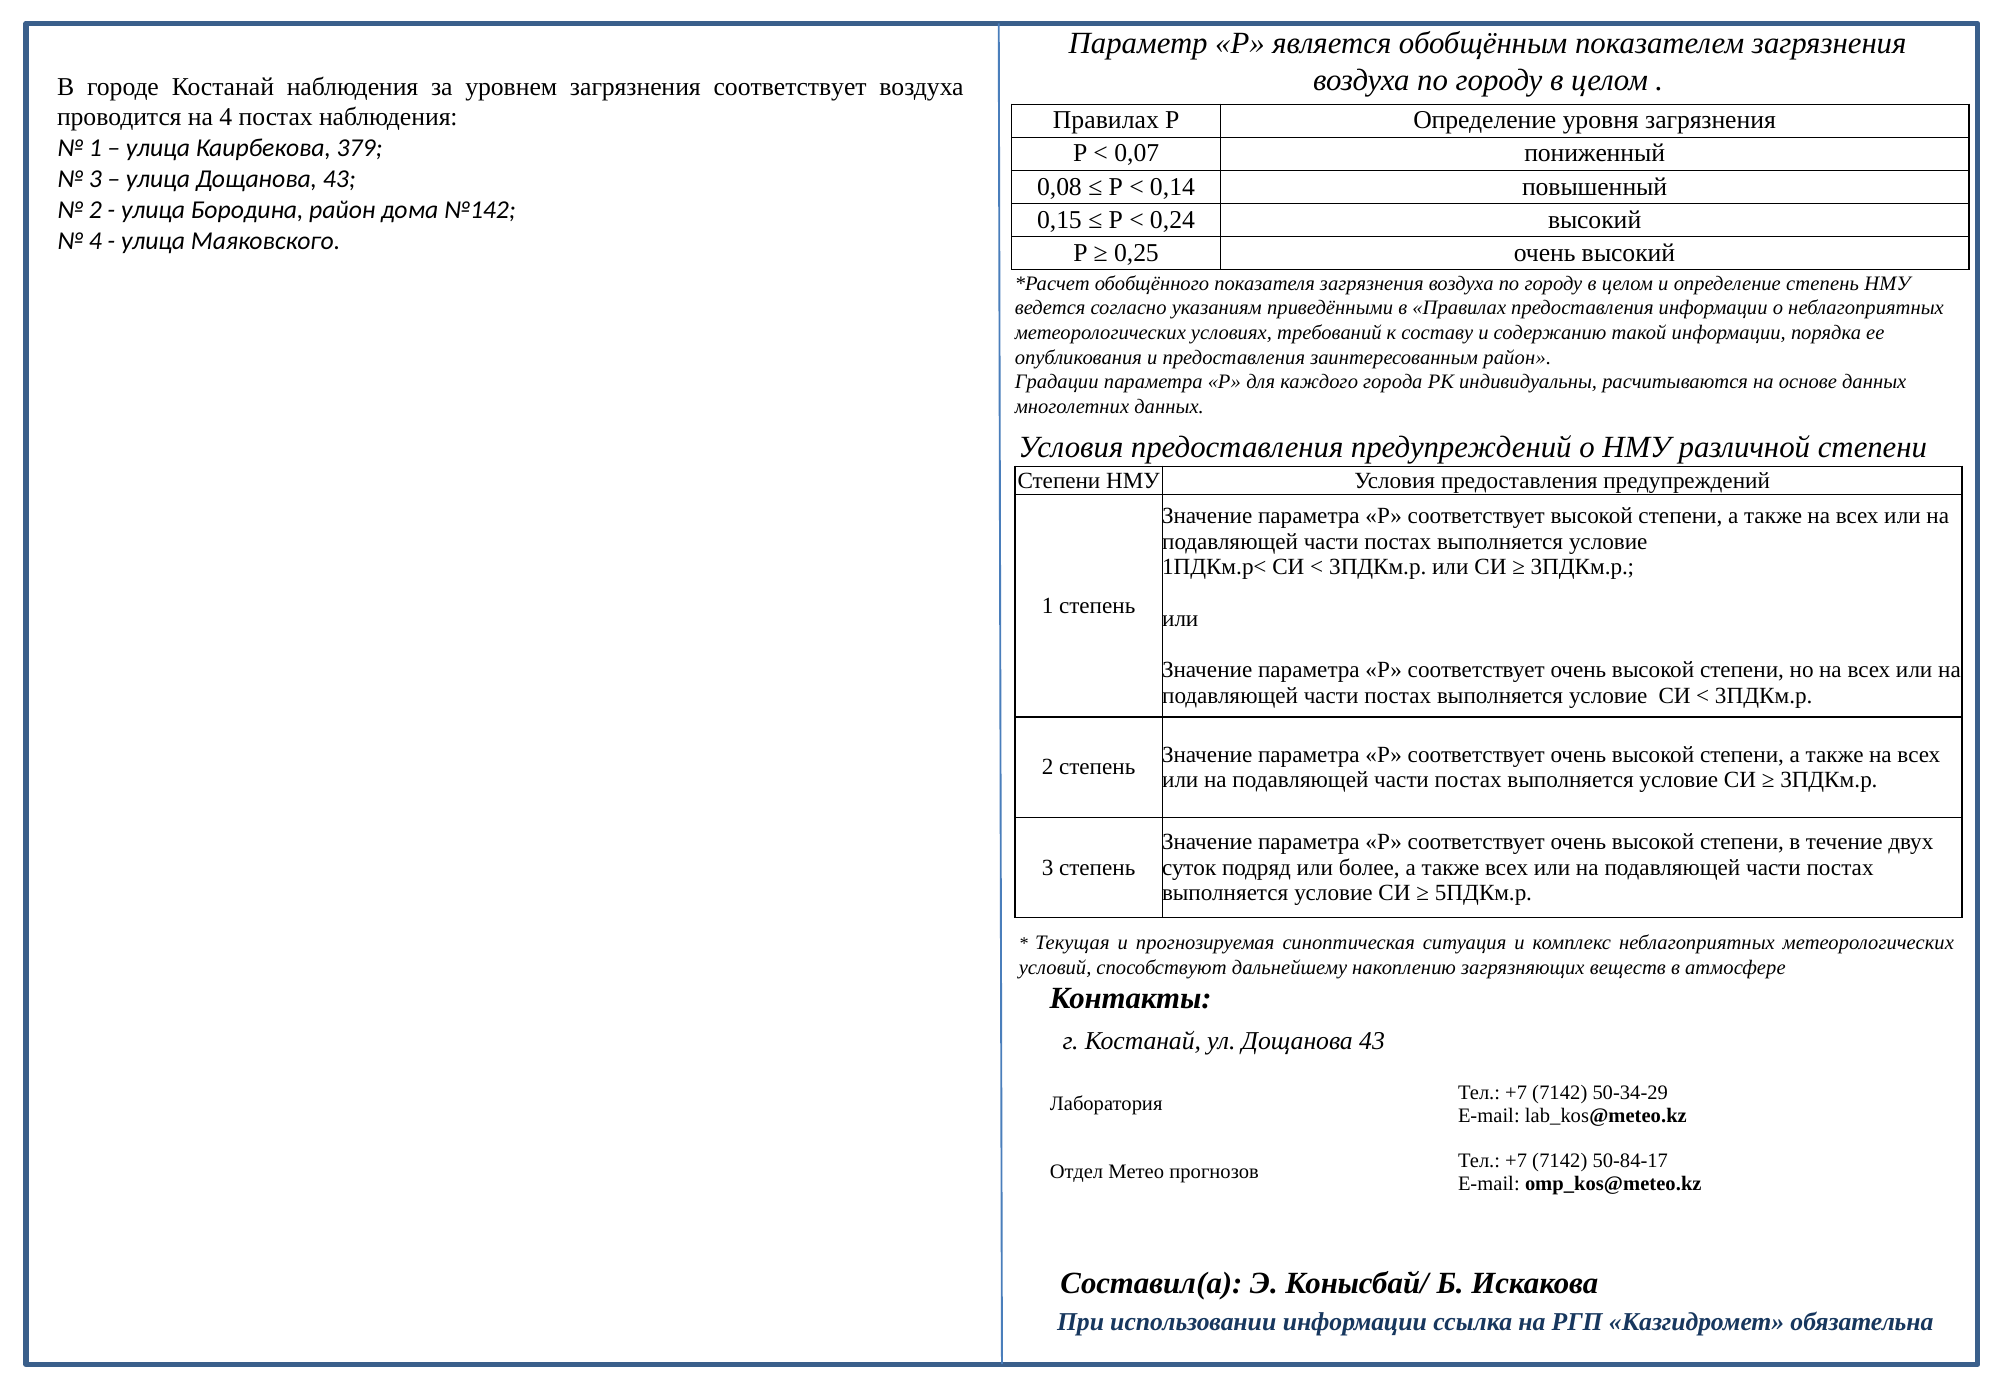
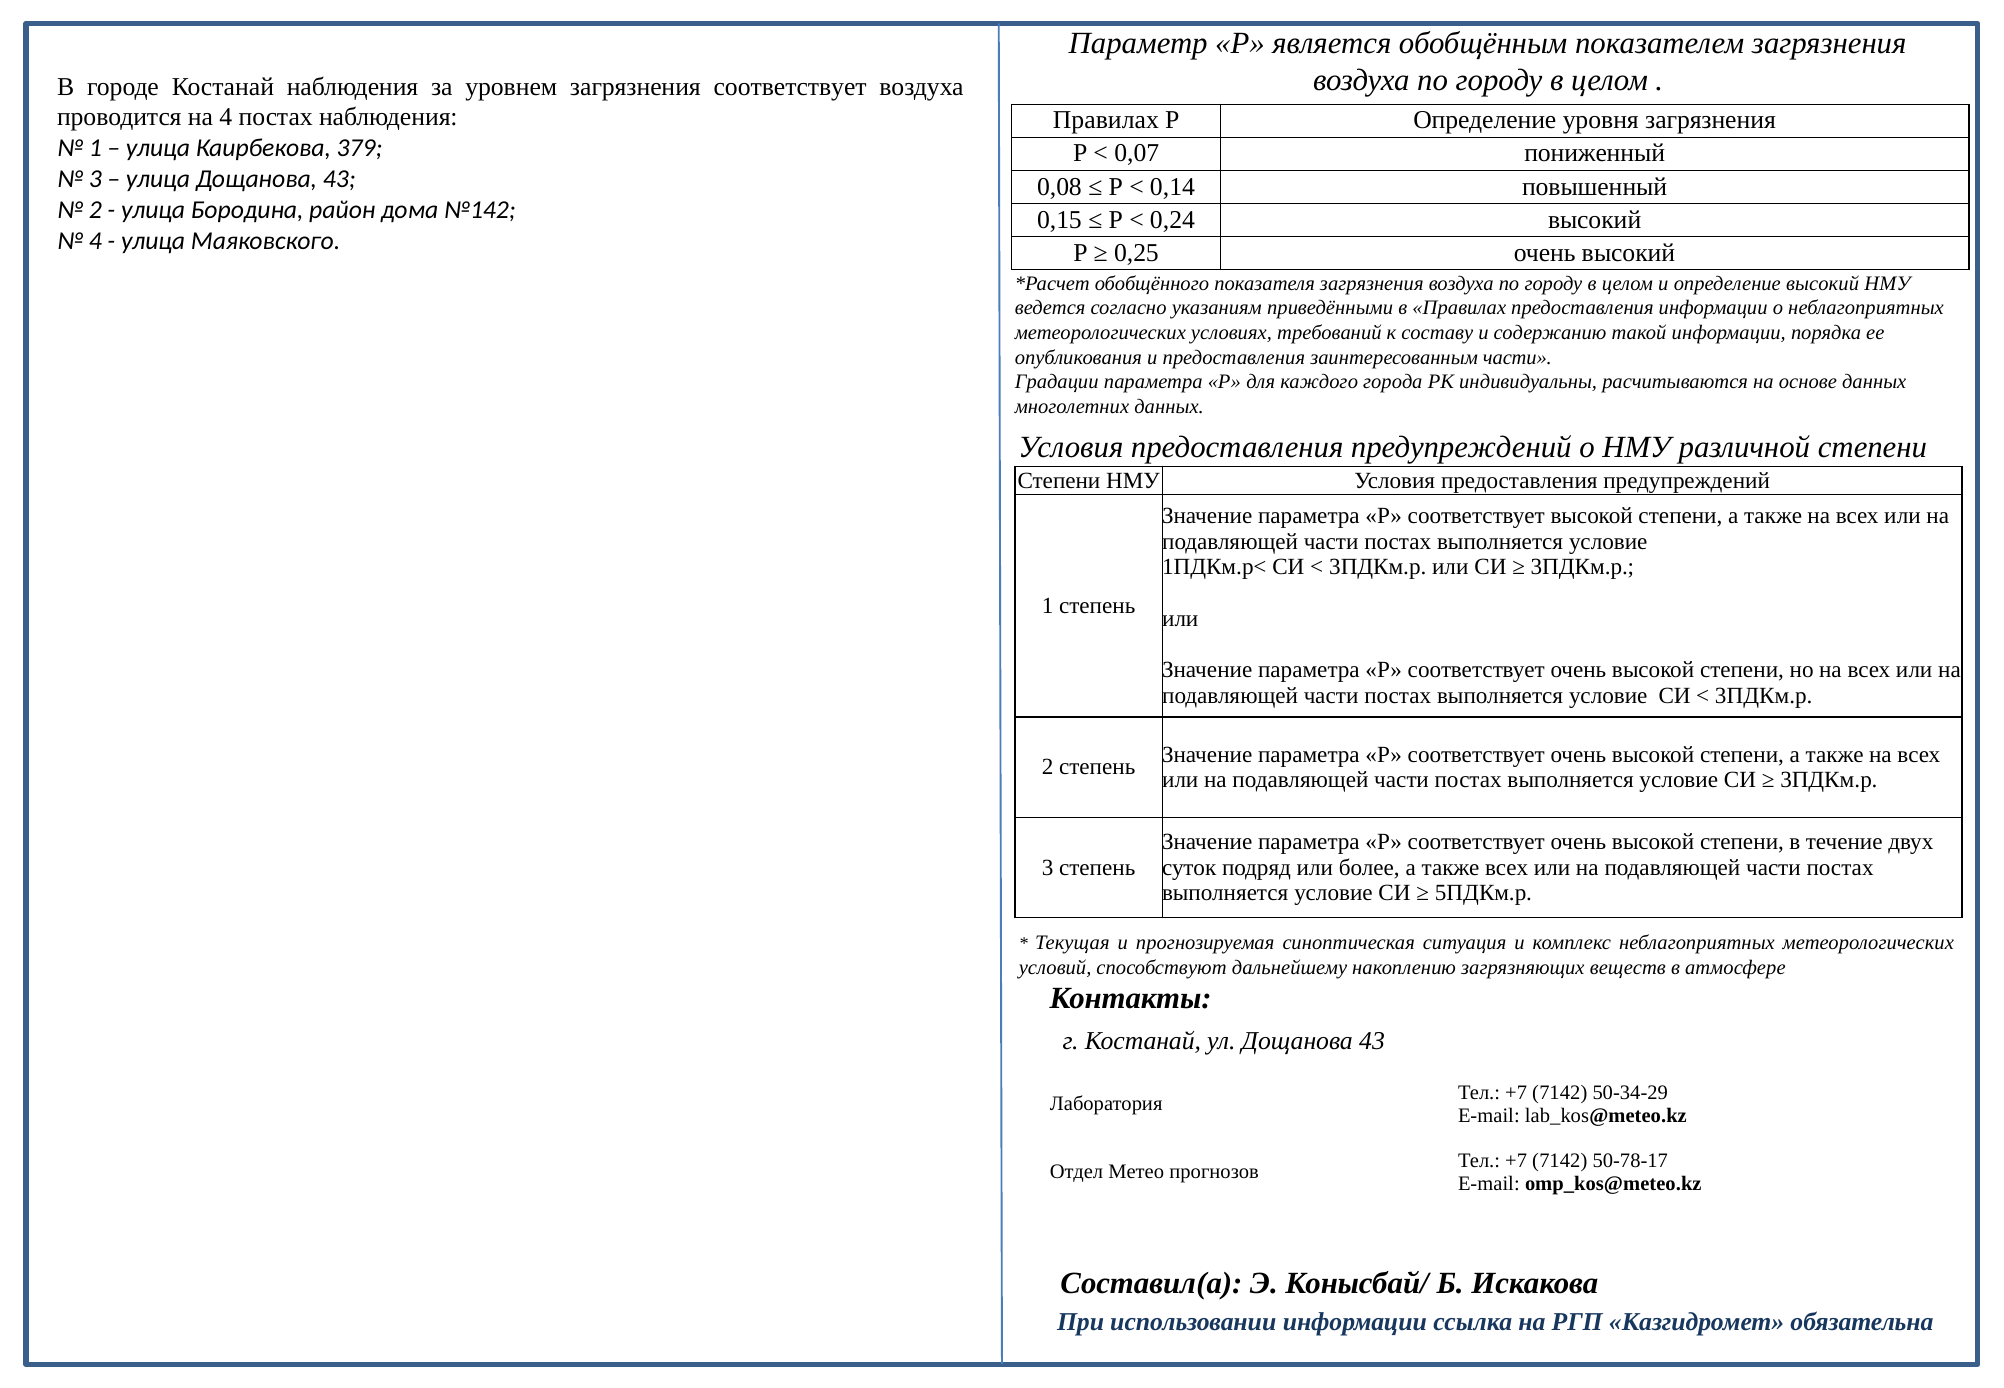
определение степень: степень -> высокий (1823, 283)
заинтересованным район: район -> части (1517, 357)
50-84-17: 50-84-17 -> 50-78-17 (1630, 1160)
